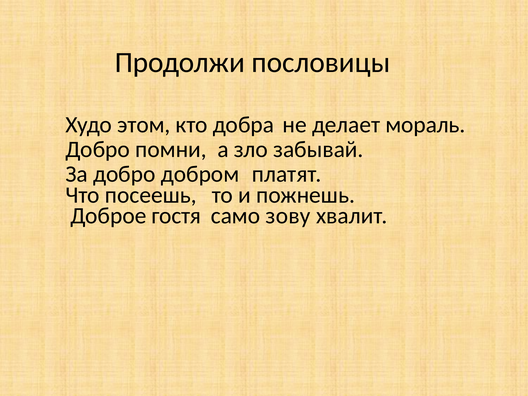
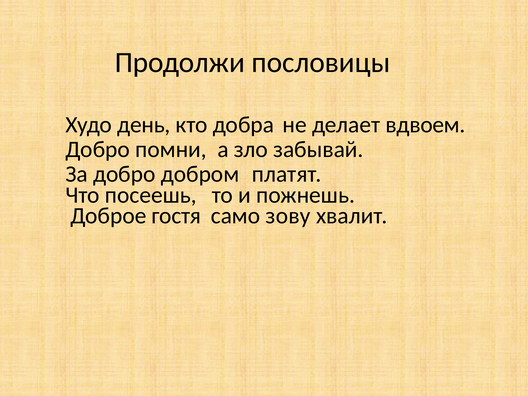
этом: этом -> день (144, 125)
мораль: мораль -> вдвоем (426, 125)
